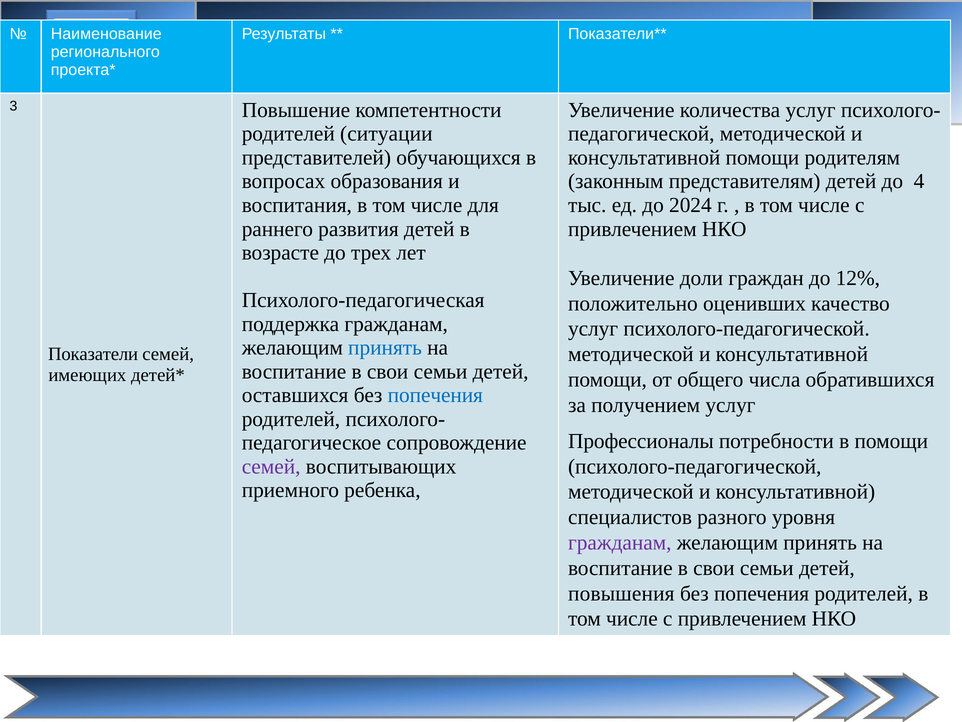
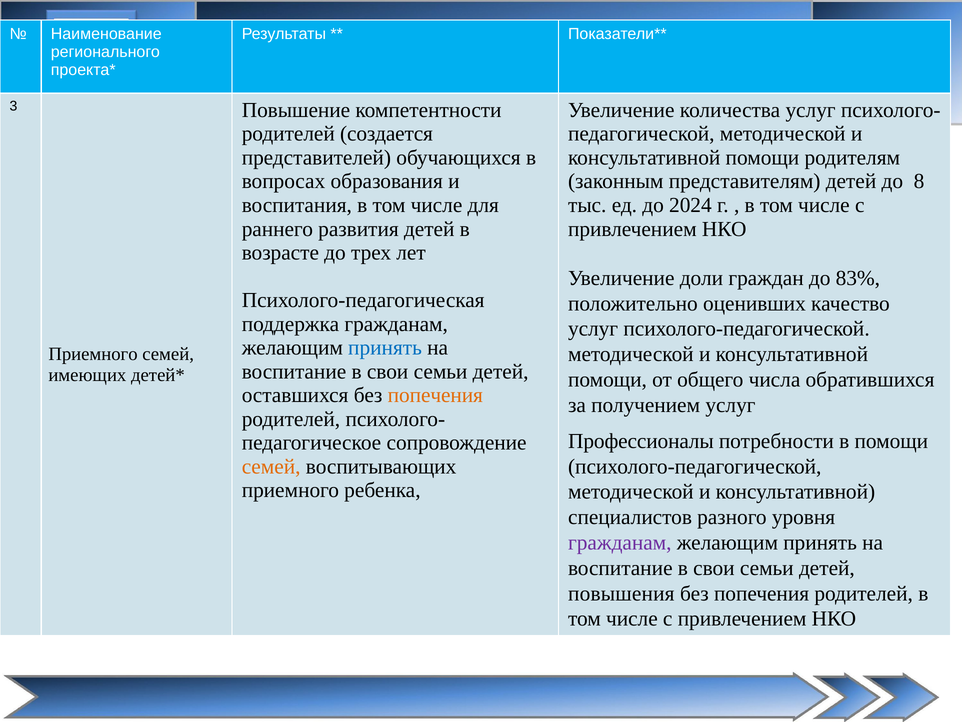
ситуации: ситуации -> создается (386, 134)
4: 4 -> 8 (919, 181)
12%: 12% -> 83% (858, 278)
Показатели: Показатели -> Приемного (93, 354)
попечения colour: blue -> orange (435, 395)
семей colour: purple -> orange (271, 466)
